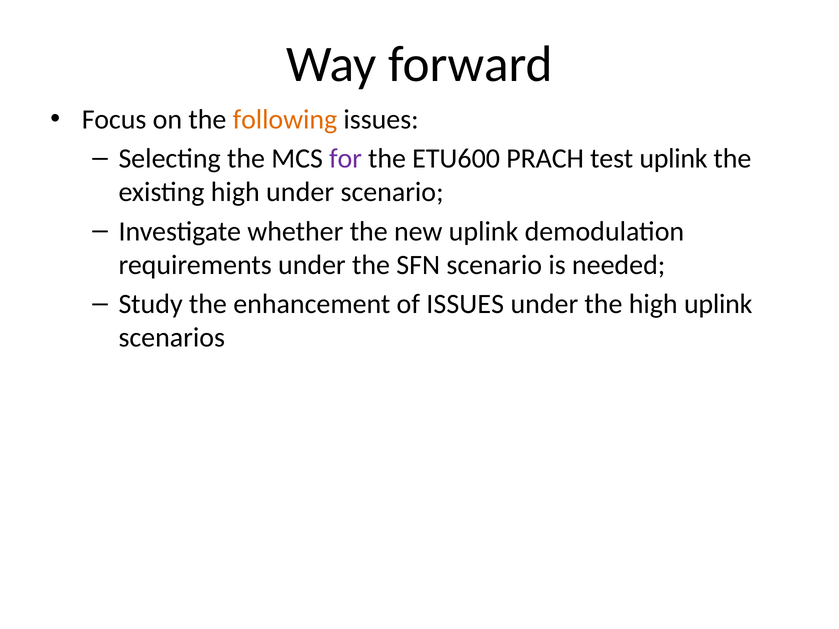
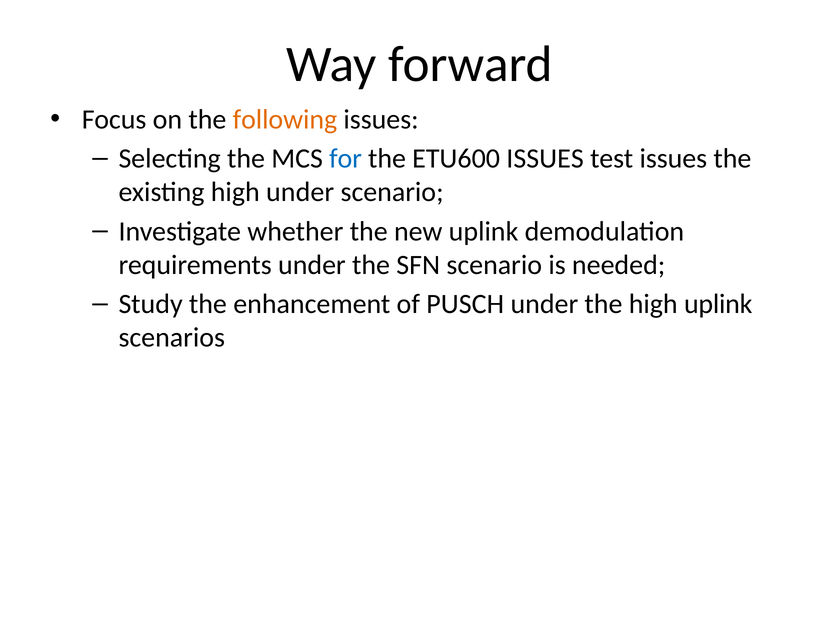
for colour: purple -> blue (346, 159)
ETU600 PRACH: PRACH -> ISSUES (545, 159)
test uplink: uplink -> issues (673, 159)
of ISSUES: ISSUES -> PUSCH (465, 304)
